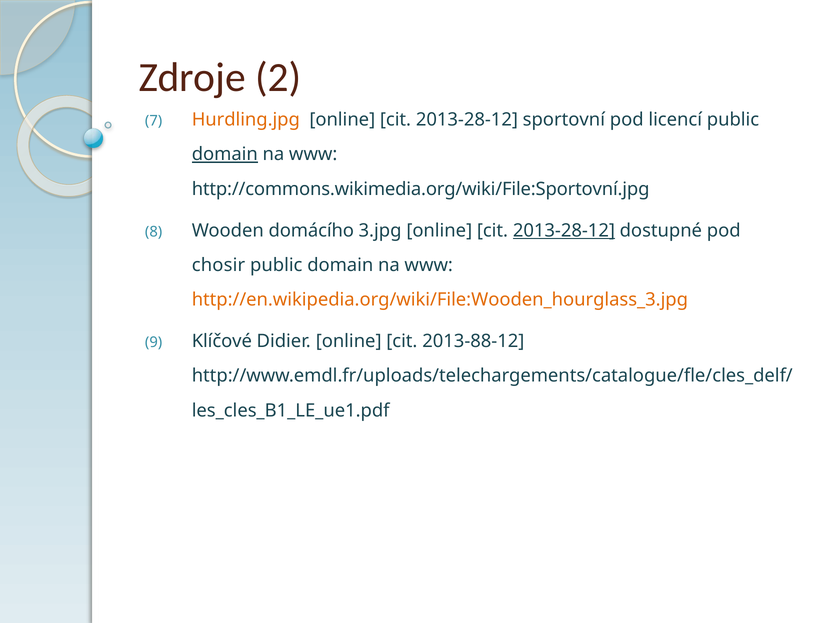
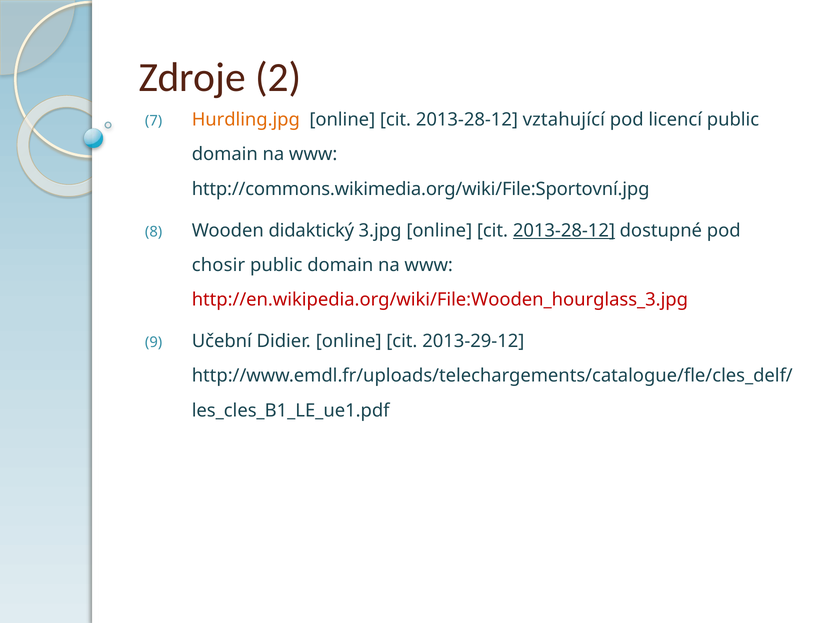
sportovní: sportovní -> vztahující (564, 120)
domain underline: present -> none (225, 154)
domácího: domácího -> didaktický (311, 231)
http://en.wikipedia.org/wiki/File:Wooden_hourglass_3.jpg colour: orange -> red (440, 300)
Klíčové: Klíčové -> Učební (222, 341)
2013-88-12: 2013-88-12 -> 2013-29-12 (473, 341)
